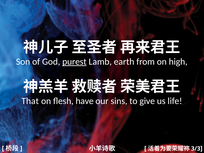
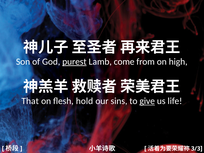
earth: earth -> come (124, 62)
have: have -> hold (84, 101)
give underline: none -> present (147, 101)
